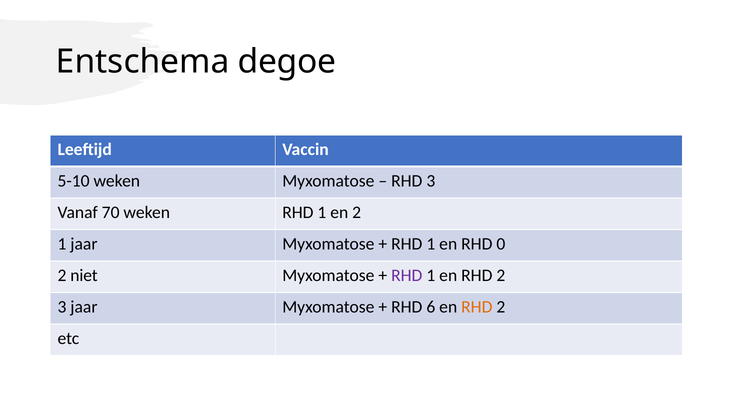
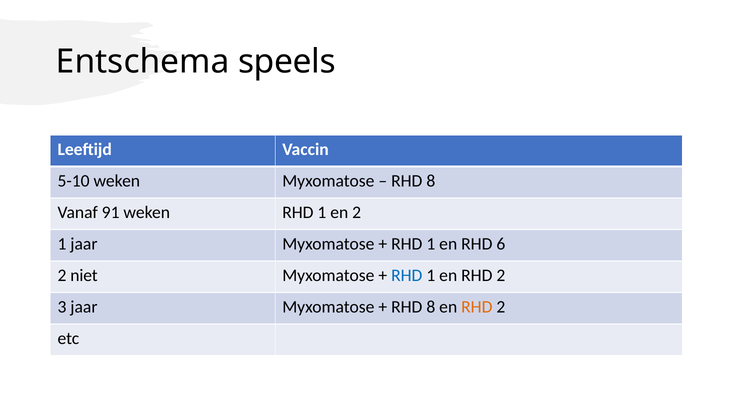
degoe: degoe -> speels (287, 62)
3: 3 -> 8 (431, 181)
70: 70 -> 91 (111, 213)
0: 0 -> 6 (501, 244)
RHD colour: purple -> blue (407, 276)
6: 6 -> 8 (431, 307)
